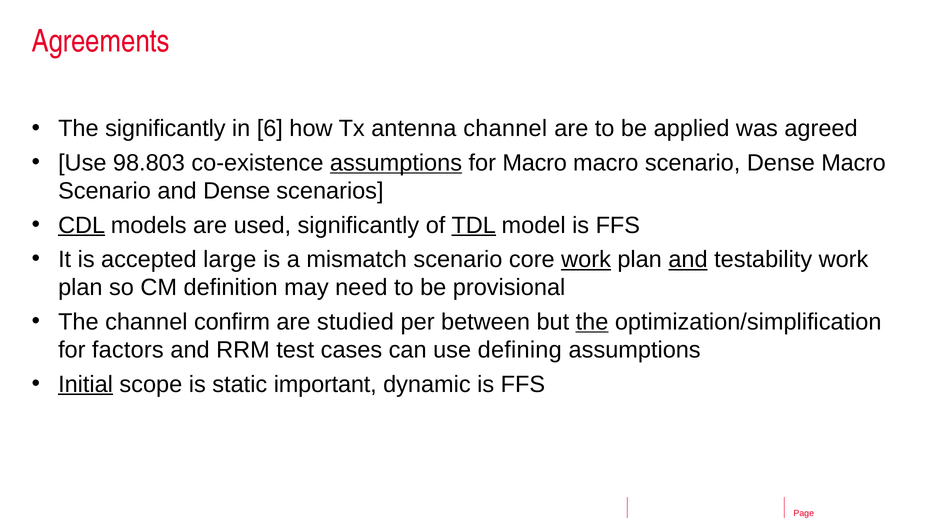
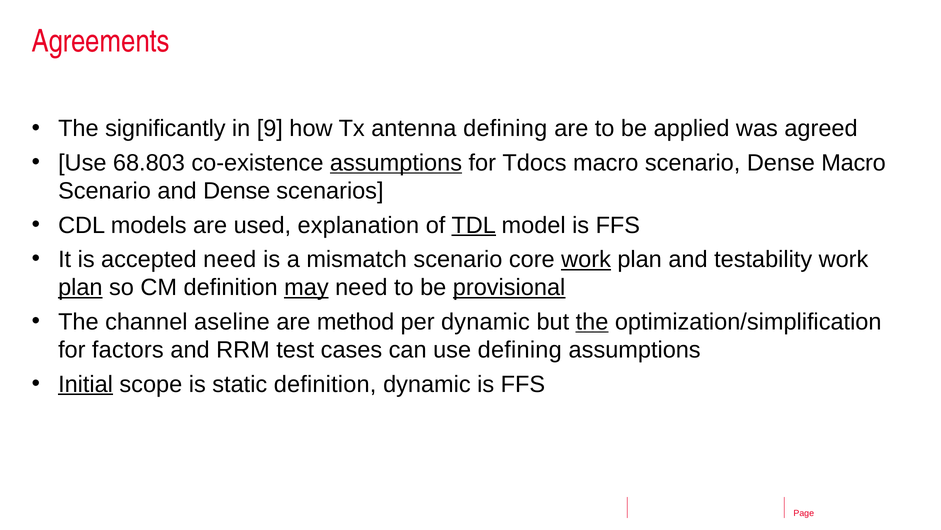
6: 6 -> 9 (270, 129)
antenna channel: channel -> defining (505, 129)
98.803: 98.803 -> 68.803 (149, 163)
for Macro: Macro -> Tdocs (535, 163)
CDL underline: present -> none (82, 225)
used significantly: significantly -> explanation (358, 225)
accepted large: large -> need (230, 259)
and underline: present -> none (688, 259)
plan underline: none -> present (80, 287)
may underline: none -> present (306, 287)
provisional underline: none -> present (509, 287)
confirm: confirm -> aseline (232, 321)
studied: studied -> method (356, 321)
per between: between -> dynamic (485, 321)
static important: important -> definition (325, 384)
